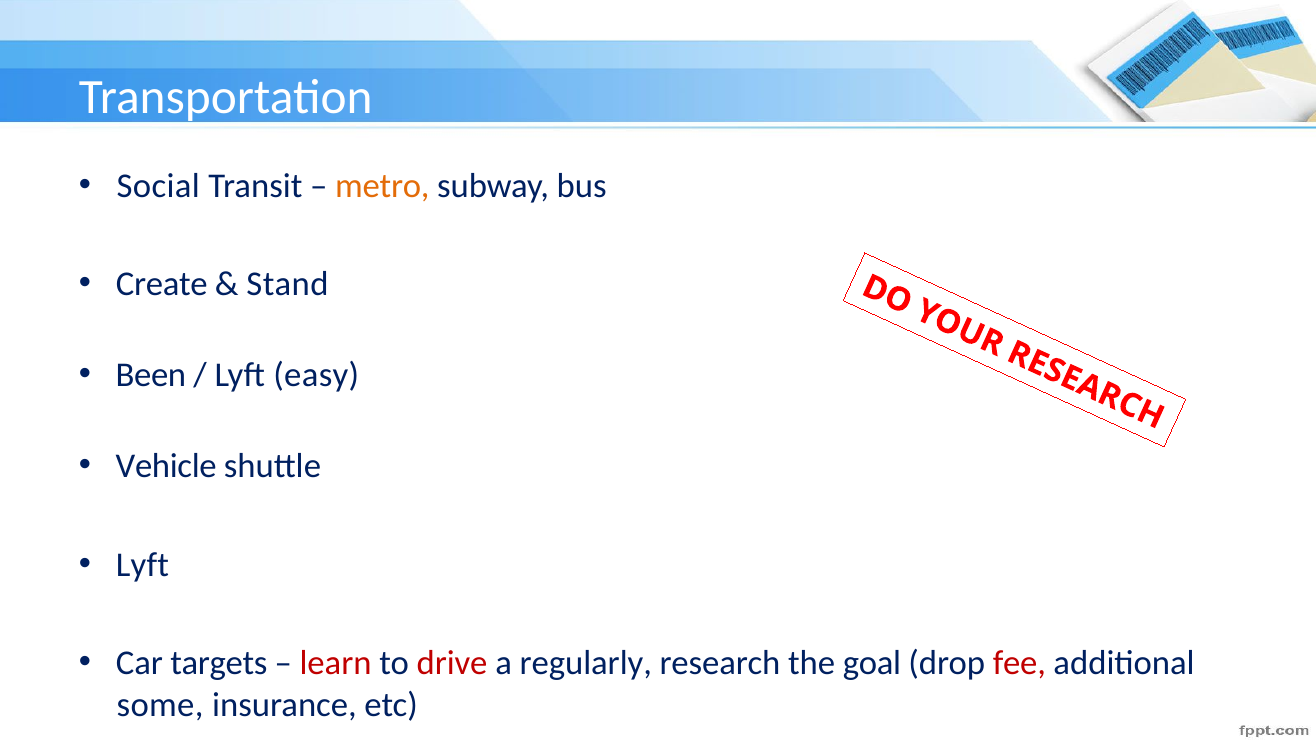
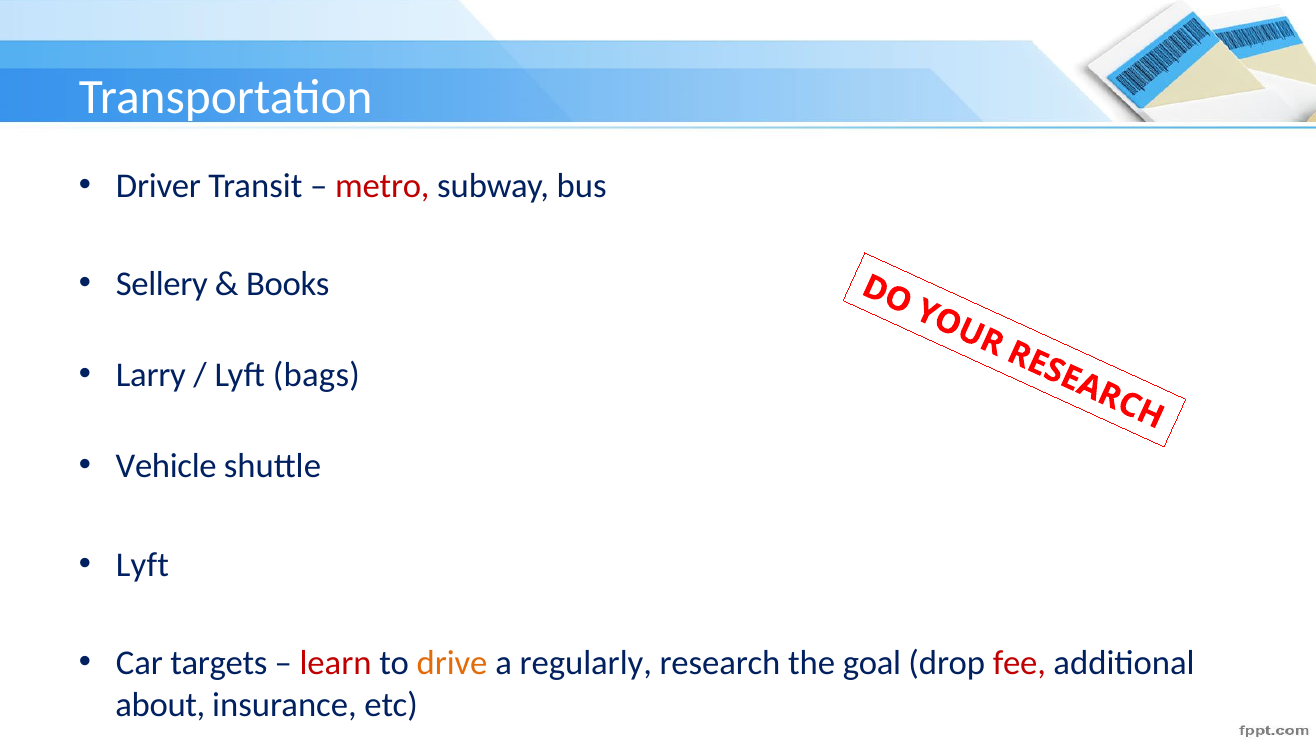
Social: Social -> Driver (158, 186)
metro colour: orange -> red (382, 186)
Create: Create -> Sellery (162, 284)
Stand: Stand -> Books (288, 284)
Been: Been -> Larry (151, 375)
easy: easy -> bags (316, 375)
drive colour: red -> orange (452, 664)
some: some -> about (160, 705)
